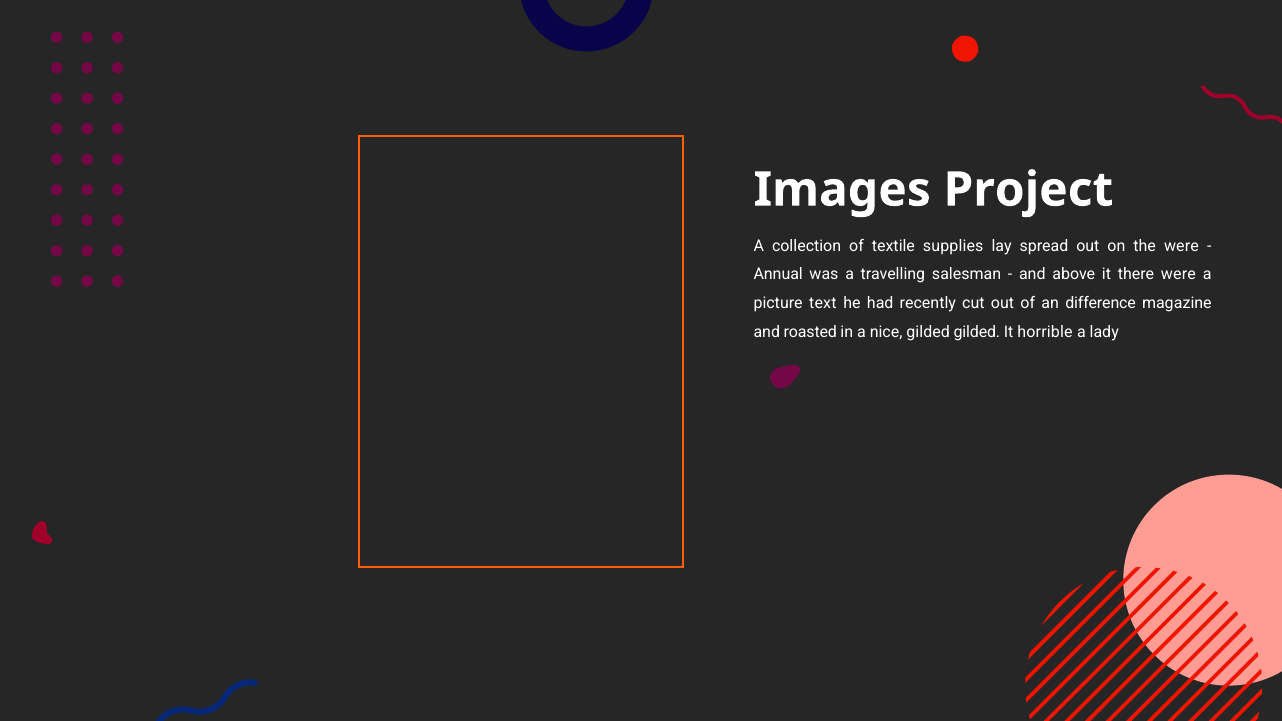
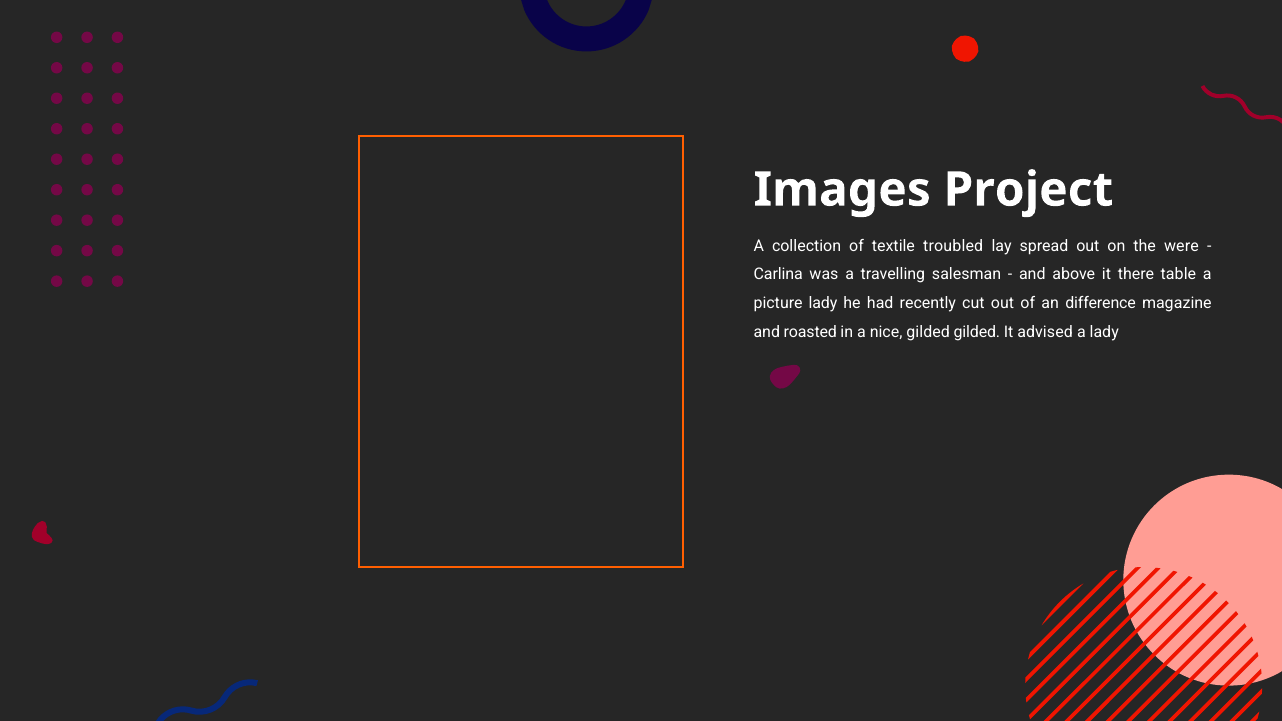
supplies: supplies -> troubled (953, 246)
Annual: Annual -> Carlina (778, 275)
there were: were -> table (1178, 275)
picture text: text -> lady (823, 304)
horrible: horrible -> advised (1045, 332)
